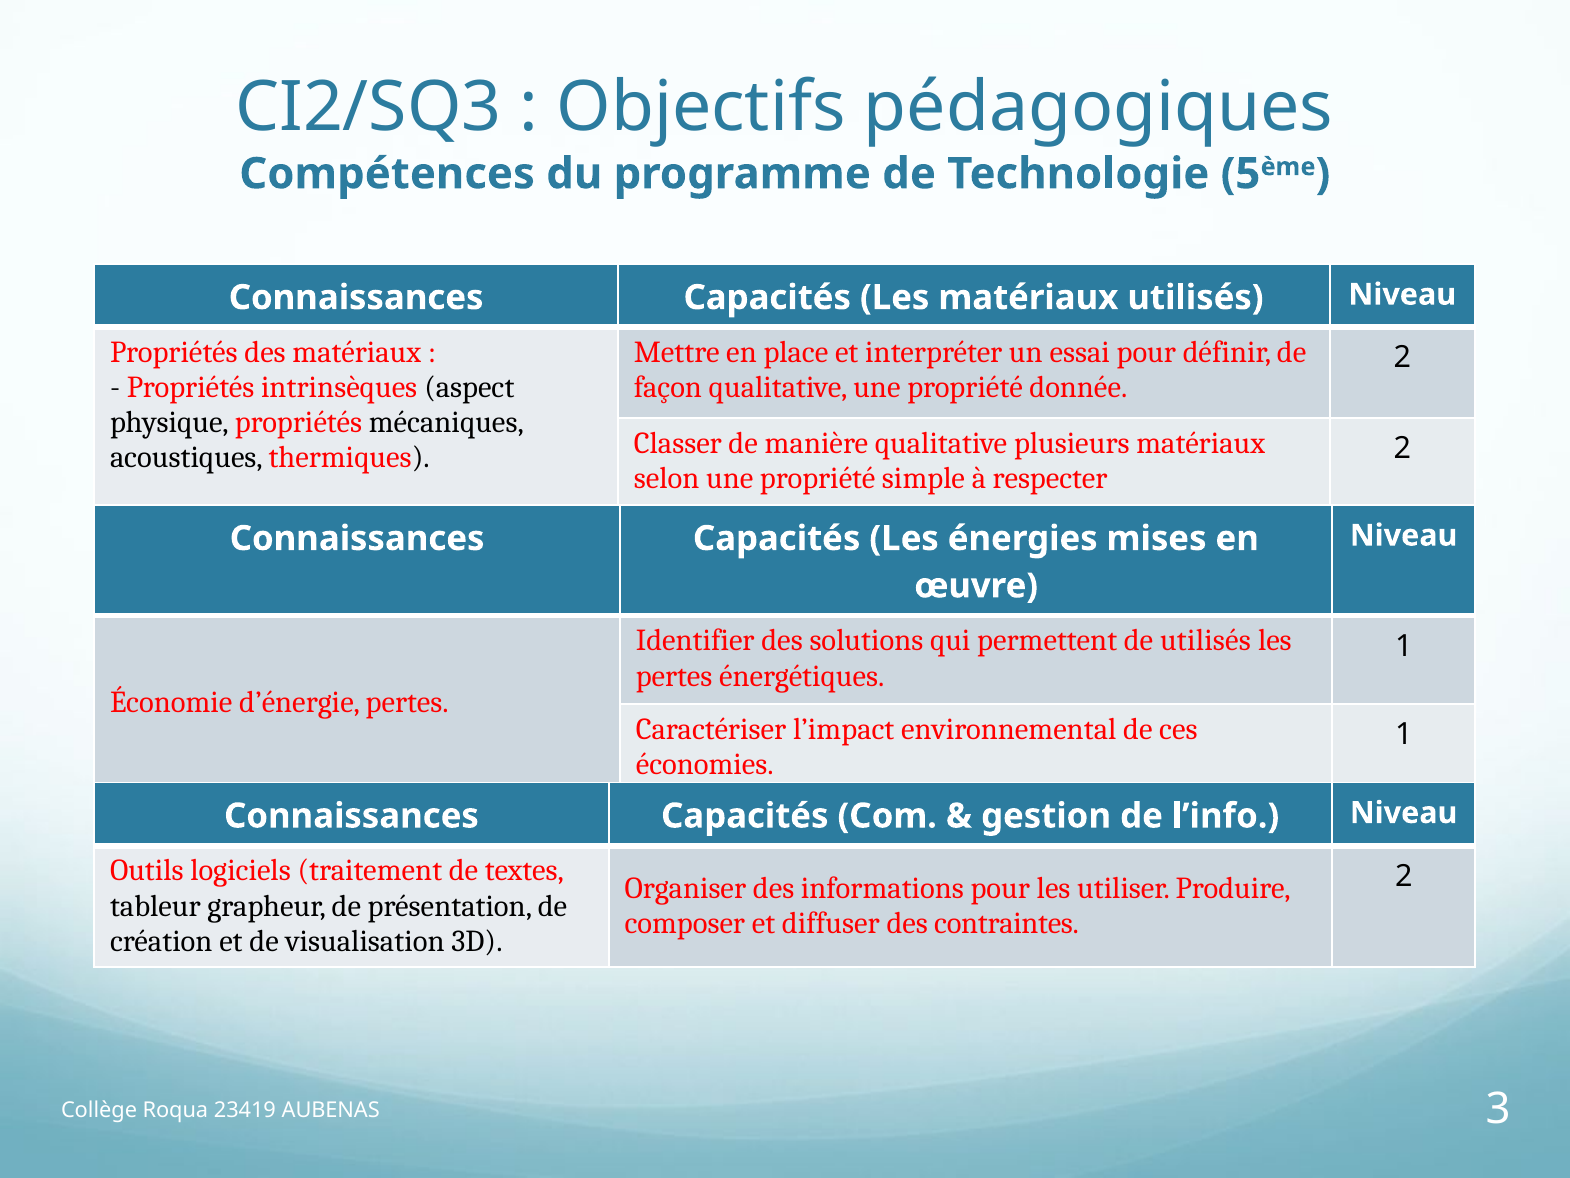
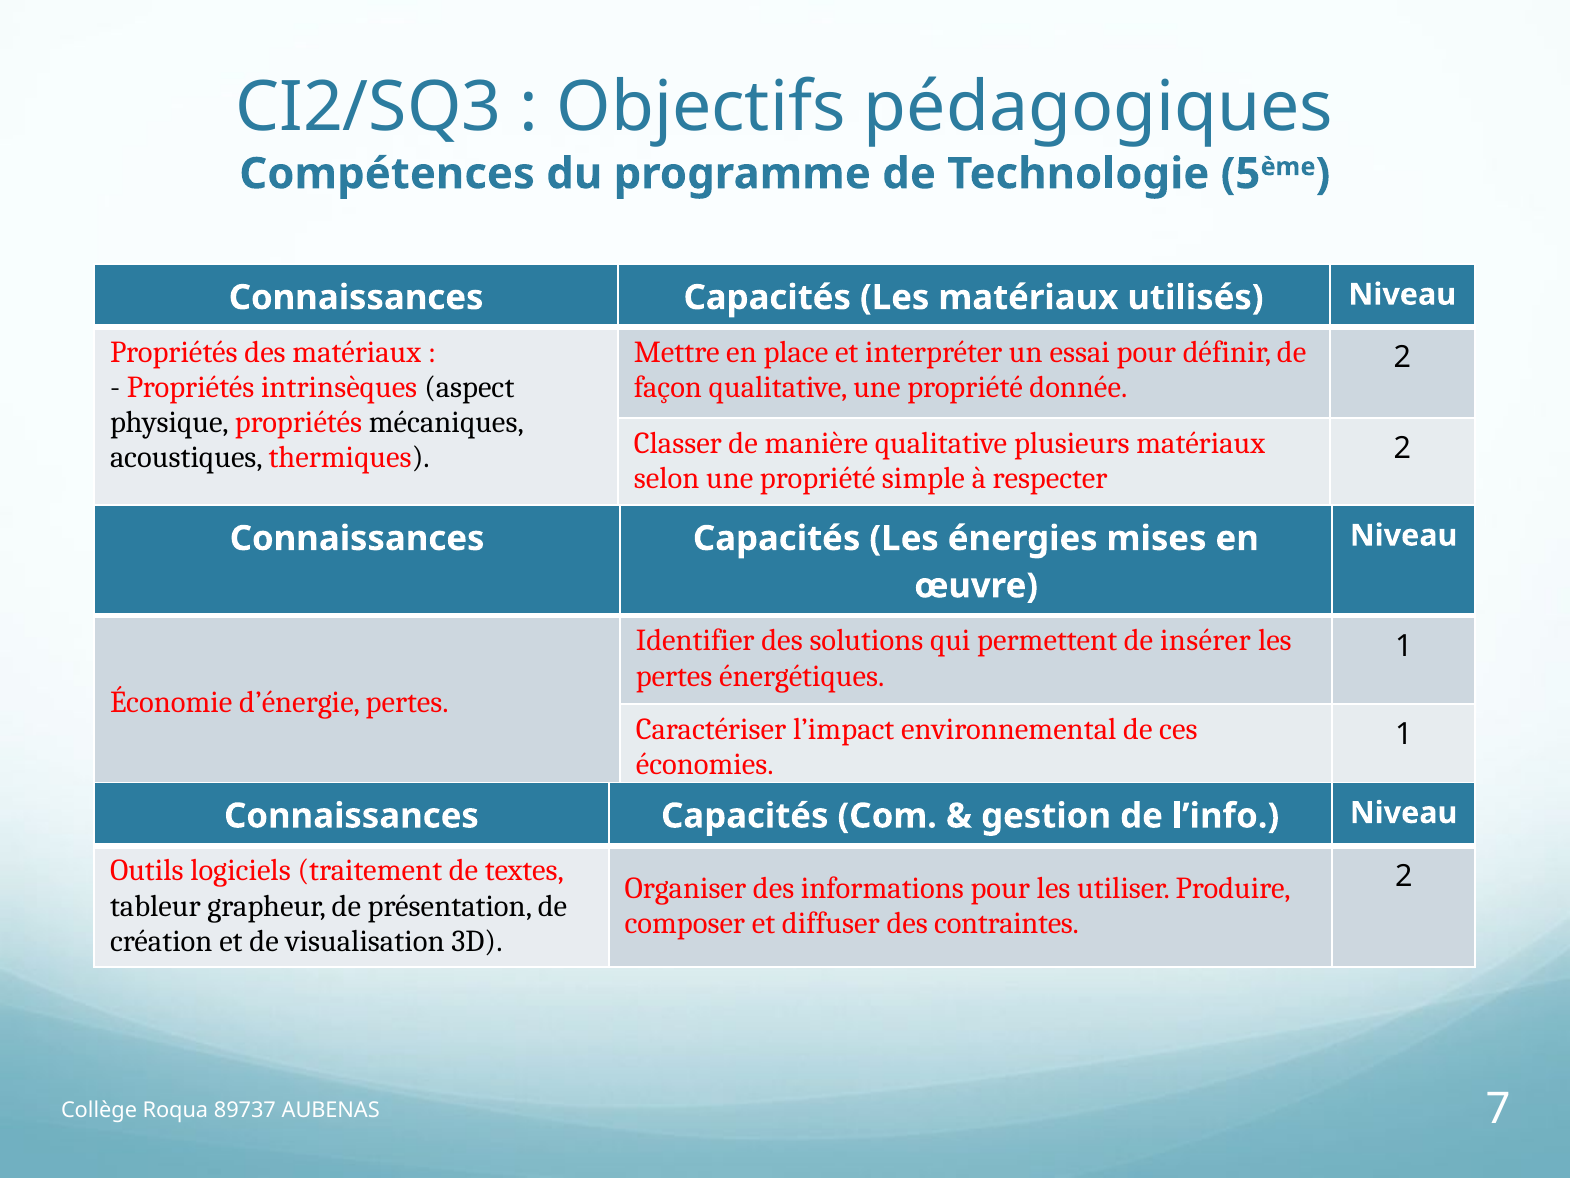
de utilisés: utilisés -> insérer (1205, 641)
23419: 23419 -> 89737 (245, 1110)
3: 3 -> 7 (1498, 1108)
